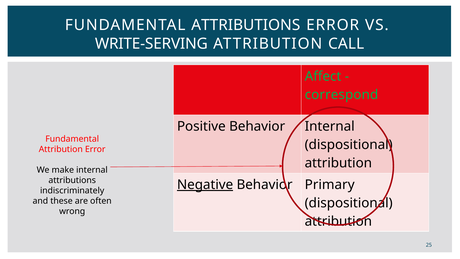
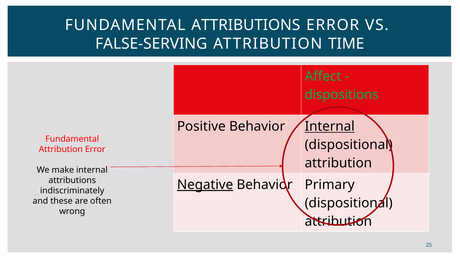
WRITE-SERVING: WRITE-SERVING -> FALSE-SERVING (151, 44)
CALL: CALL -> TIME (346, 44)
correspond: correspond -> dispositions (342, 95)
Internal underline: none -> present (330, 126)
